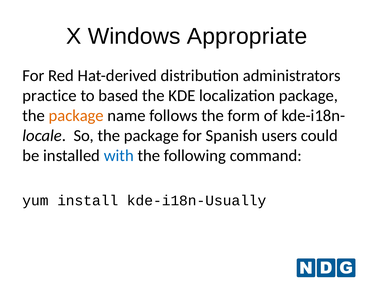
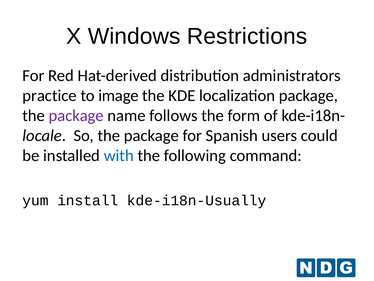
Appropriate: Appropriate -> Restrictions (247, 36)
based: based -> image (118, 95)
package colour: orange -> purple (76, 115)
